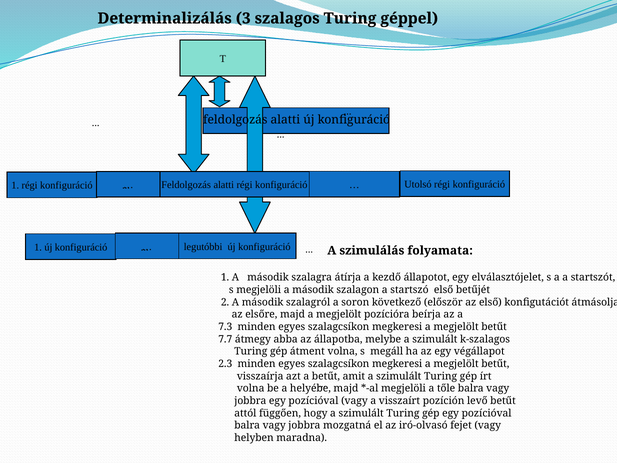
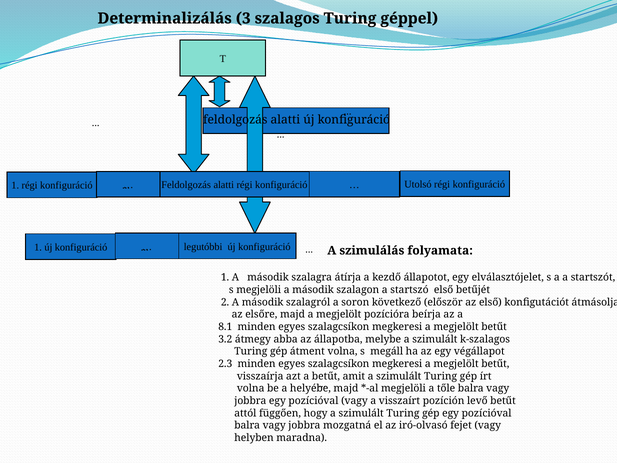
7.3: 7.3 -> 8.1 (225, 327)
7.7: 7.7 -> 3.2 (225, 339)
